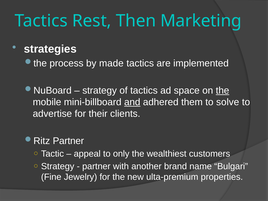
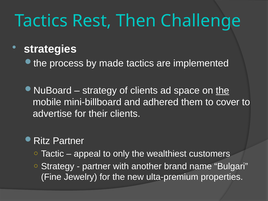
Marketing: Marketing -> Challenge (201, 21)
of tactics: tactics -> clients (144, 90)
and underline: present -> none (132, 102)
solve: solve -> cover (228, 102)
